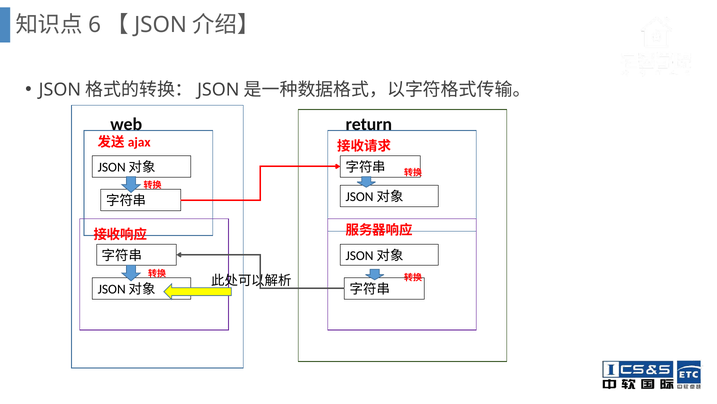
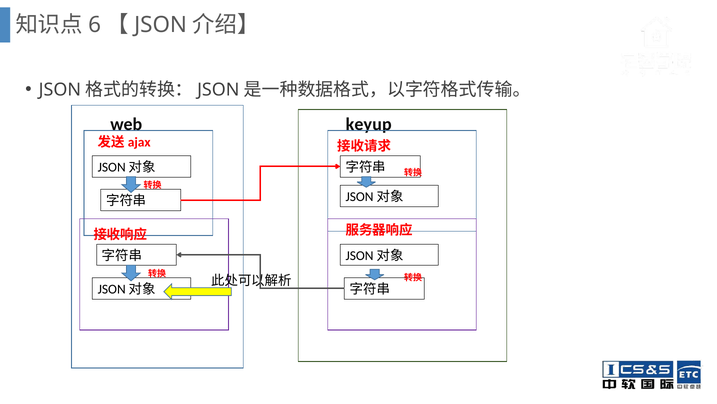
return: return -> keyup (369, 124)
